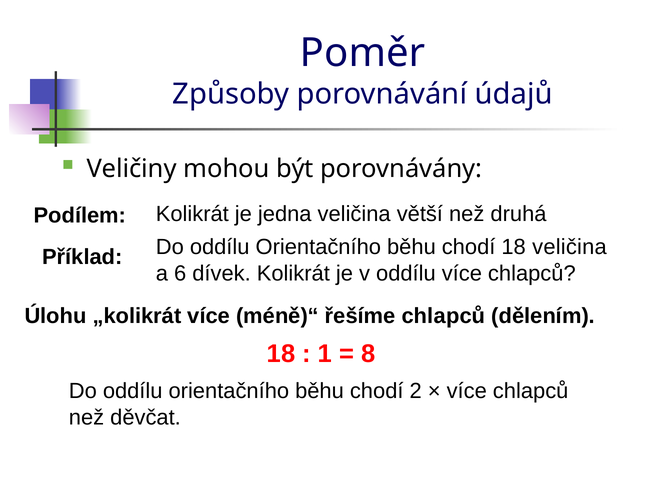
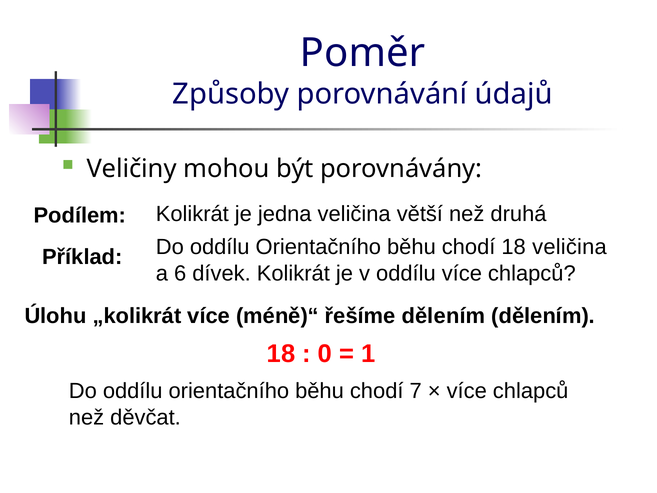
řešíme chlapců: chlapců -> dělením (443, 316)
1: 1 -> 0 (325, 354)
8: 8 -> 1 (368, 354)
2: 2 -> 7 (416, 391)
